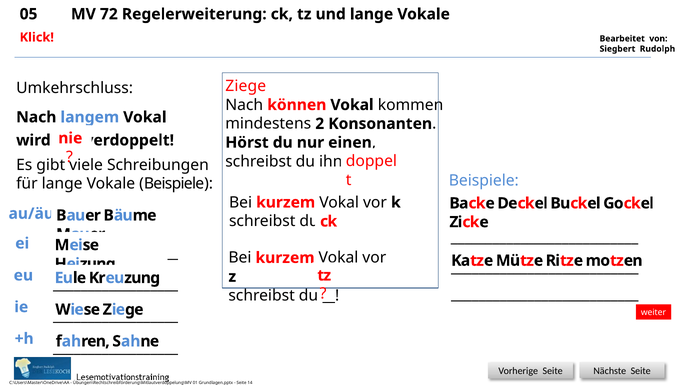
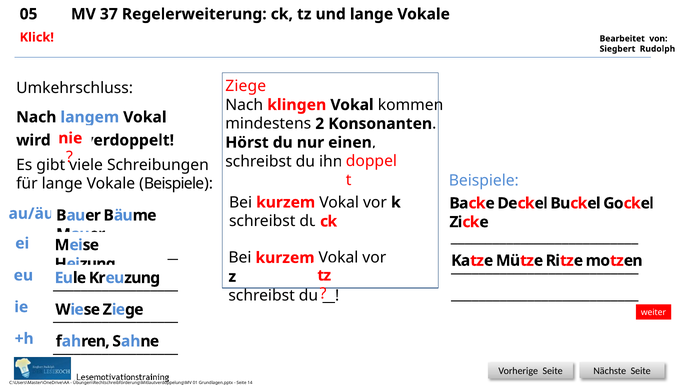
72: 72 -> 37 (109, 14)
können: können -> klingen (297, 105)
